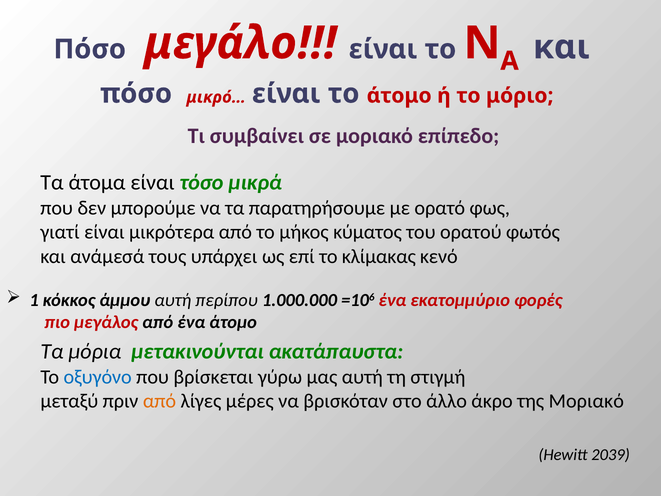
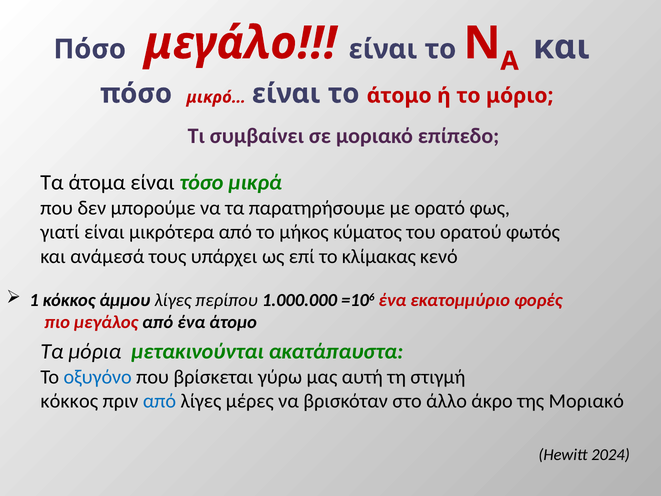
άμμου αυτή: αυτή -> λίγες (173, 300)
μεταξύ: μεταξύ -> κόκκος (69, 401)
από colour: orange -> blue (159, 401)
2039: 2039 -> 2024 (611, 455)
